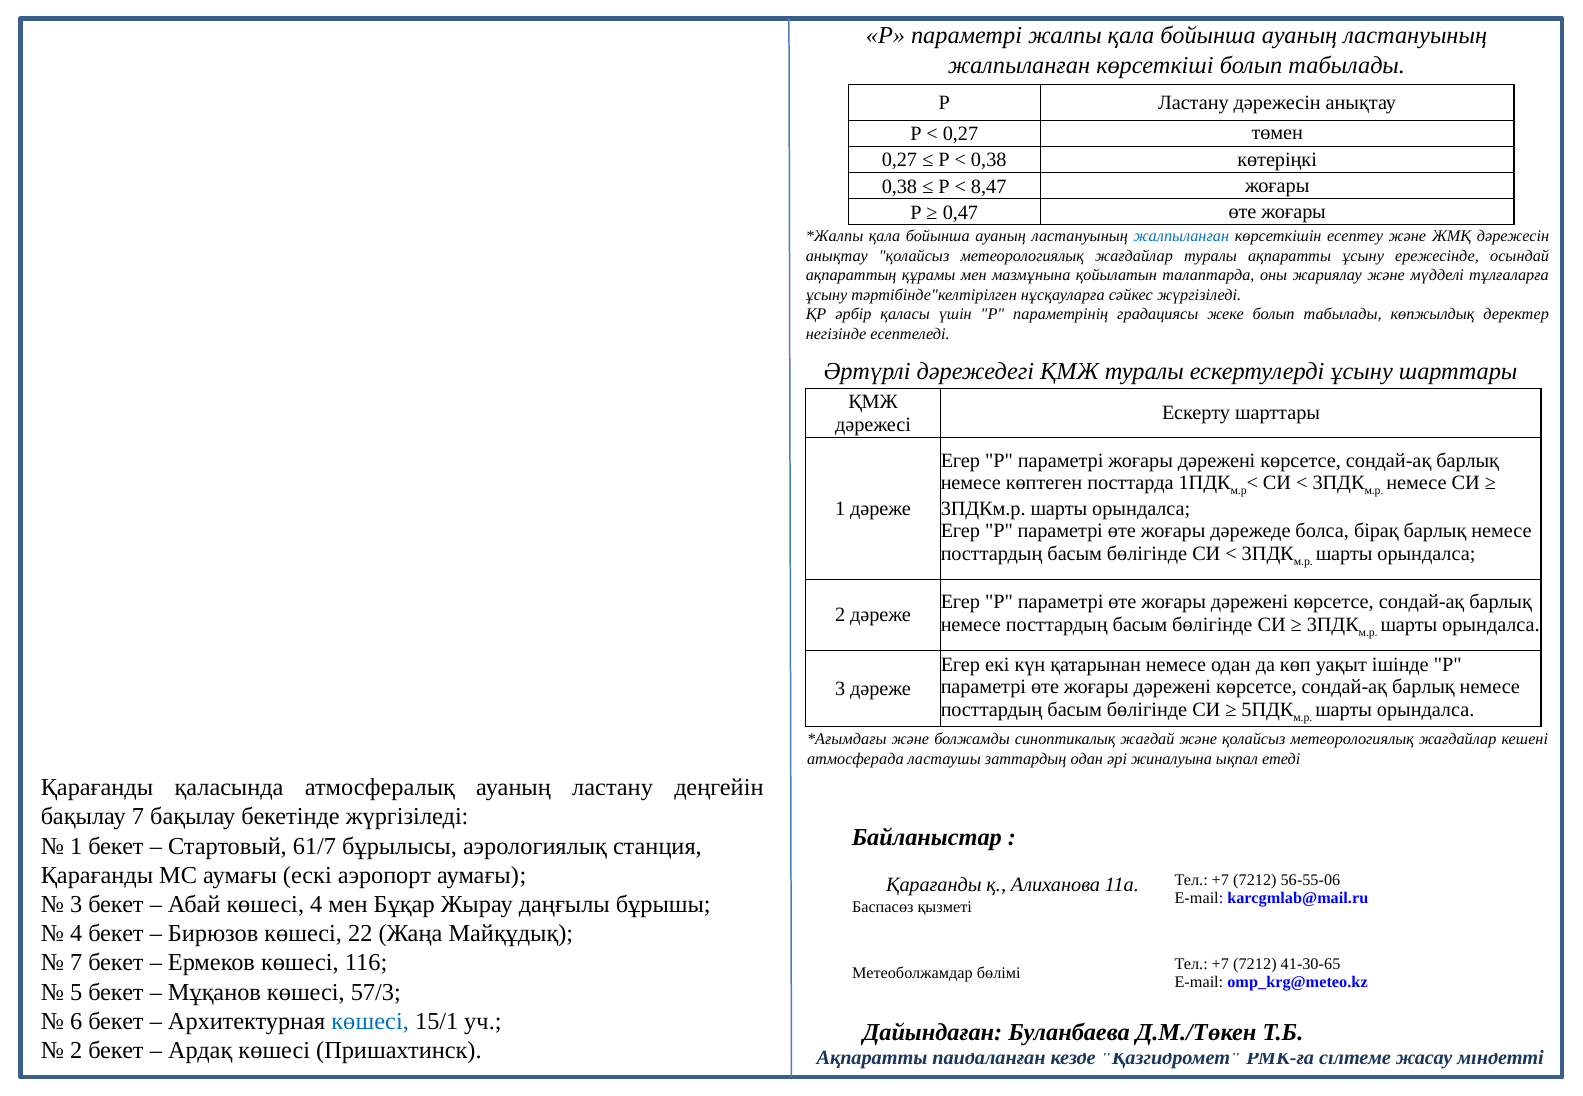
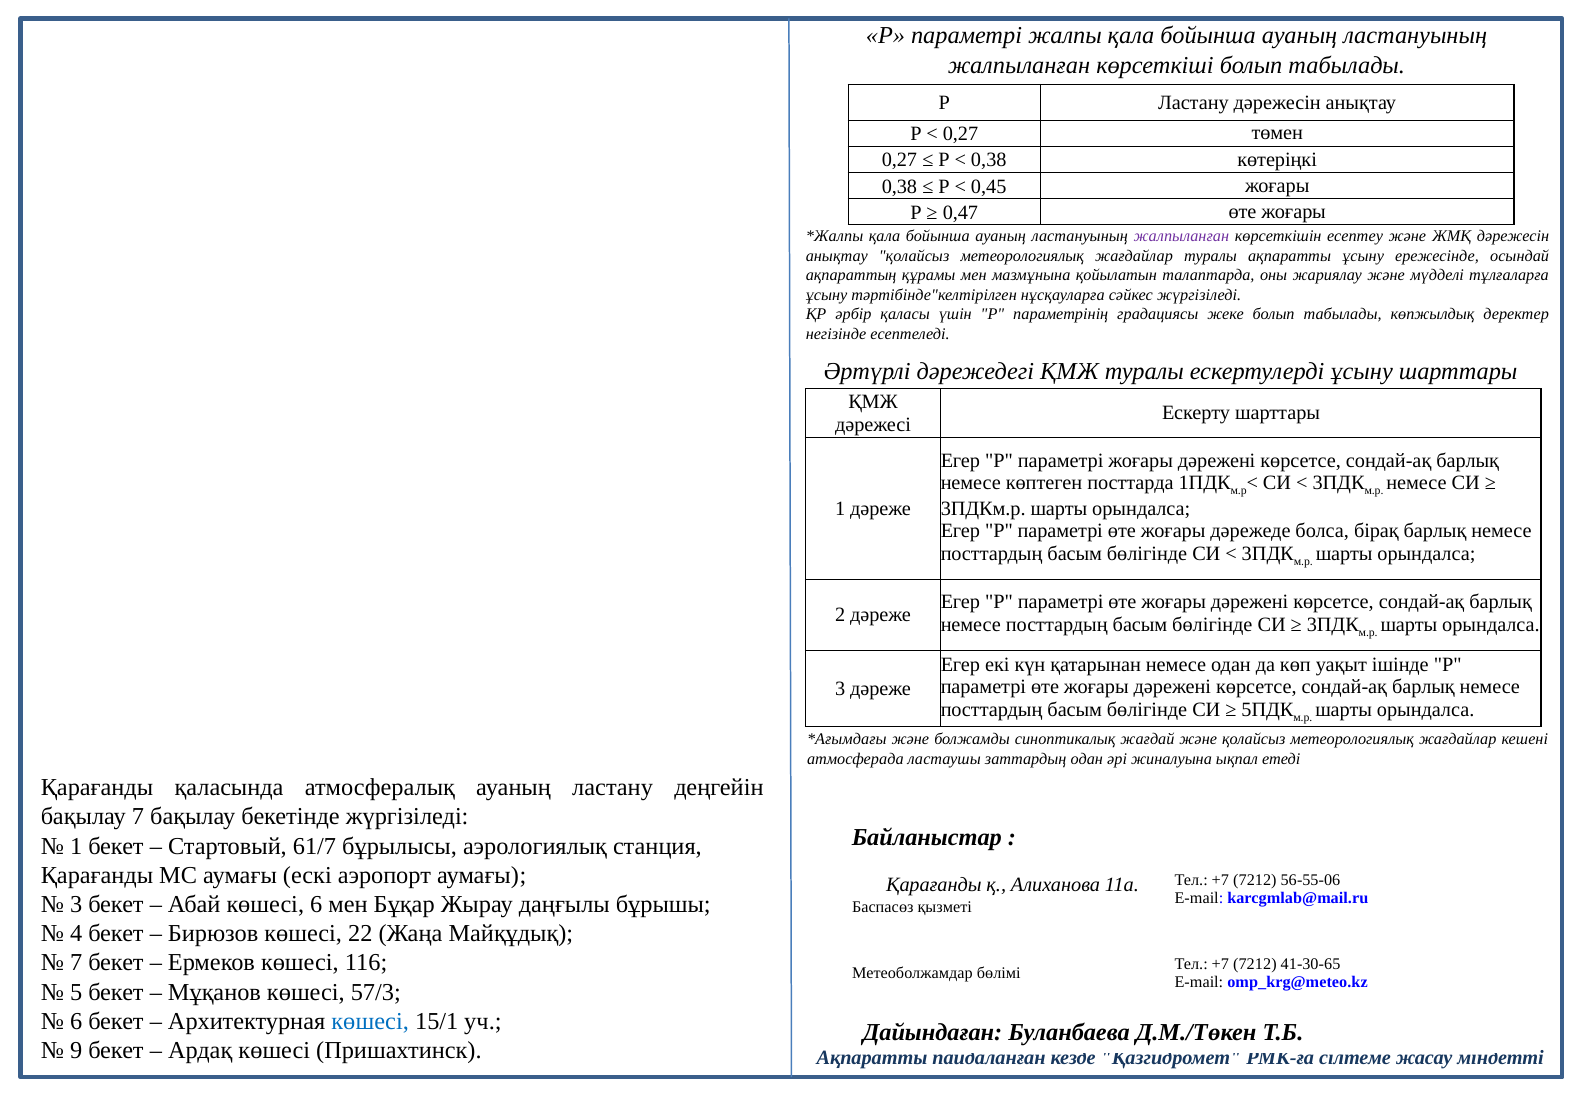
8,47: 8,47 -> 0,45 (989, 186)
жалпыланған colour: blue -> purple (1181, 237)
көшесі 4: 4 -> 6 (316, 904)
2: 2 -> 9 (76, 1051)
